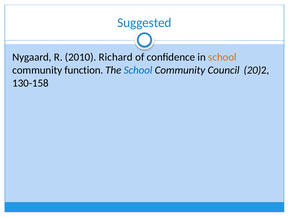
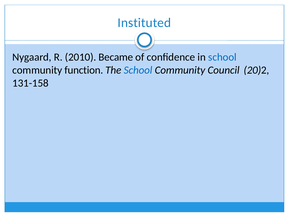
Suggested: Suggested -> Instituted (144, 23)
Richard: Richard -> Became (116, 57)
school colour: orange -> blue (222, 57)
130-158: 130-158 -> 131-158 (30, 83)
